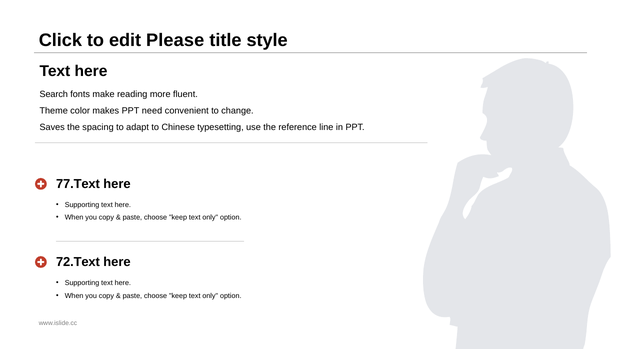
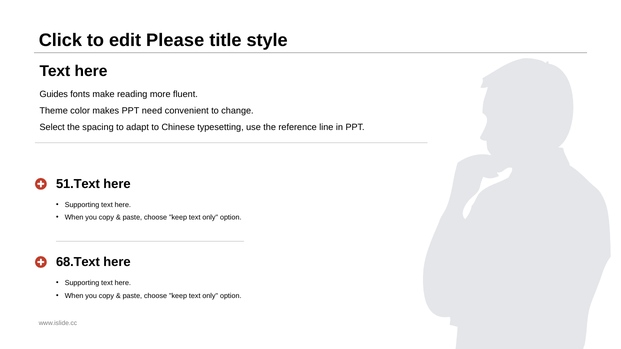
Search: Search -> Guides (54, 95)
Saves: Saves -> Select (52, 127)
77.Text: 77.Text -> 51.Text (78, 184)
72.Text: 72.Text -> 68.Text (78, 262)
